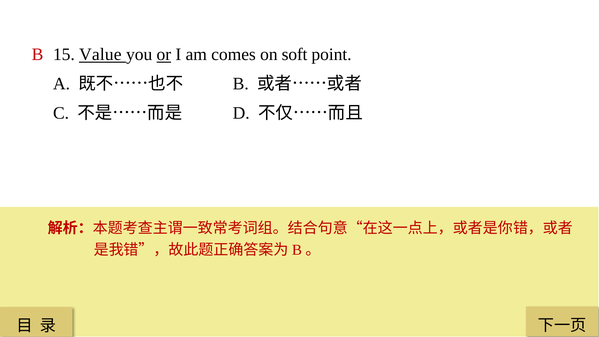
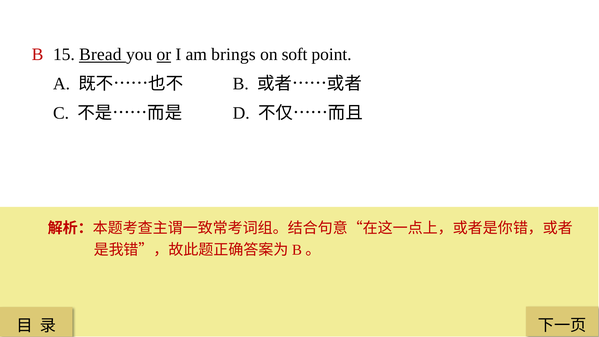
Value: Value -> Bread (100, 54)
comes: comes -> brings (233, 54)
